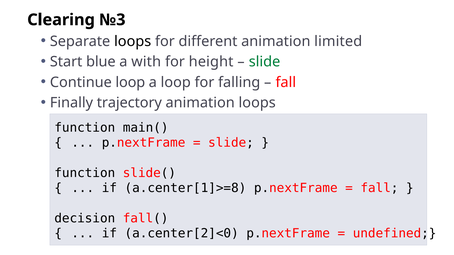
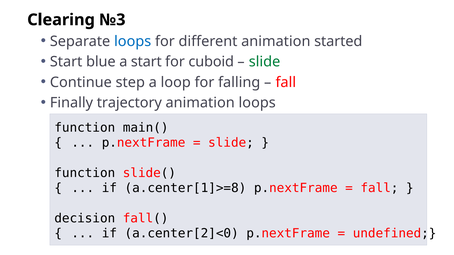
loops colour: black -> blue (133, 41)
limited: limited -> started (338, 41)
a with: with -> start (146, 62)
height: height -> cuboid (211, 62)
Continue loop: loop -> step (130, 82)
